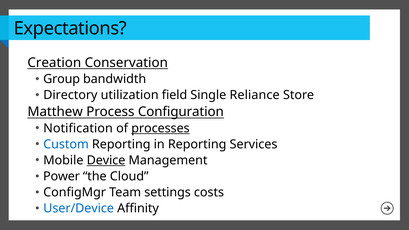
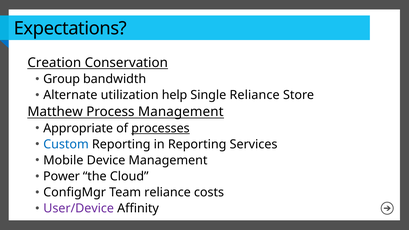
Directory: Directory -> Alternate (70, 95)
field: field -> help (175, 95)
Process Configuration: Configuration -> Management (181, 112)
Notification: Notification -> Appropriate (78, 128)
Device underline: present -> none (106, 160)
Team settings: settings -> reliance (168, 193)
User/Device colour: blue -> purple (79, 209)
